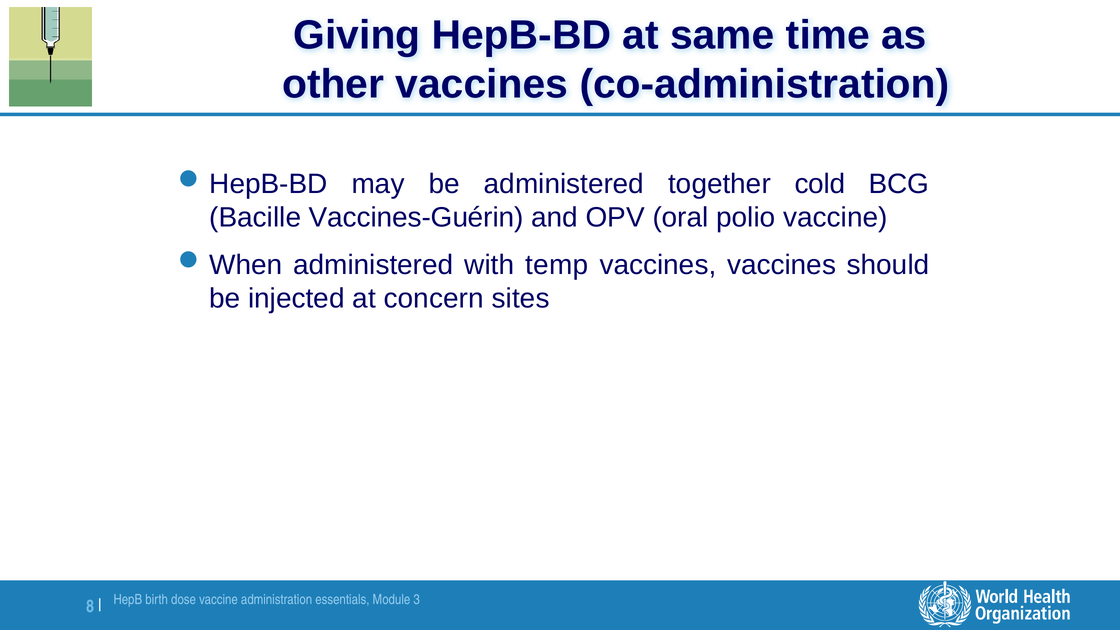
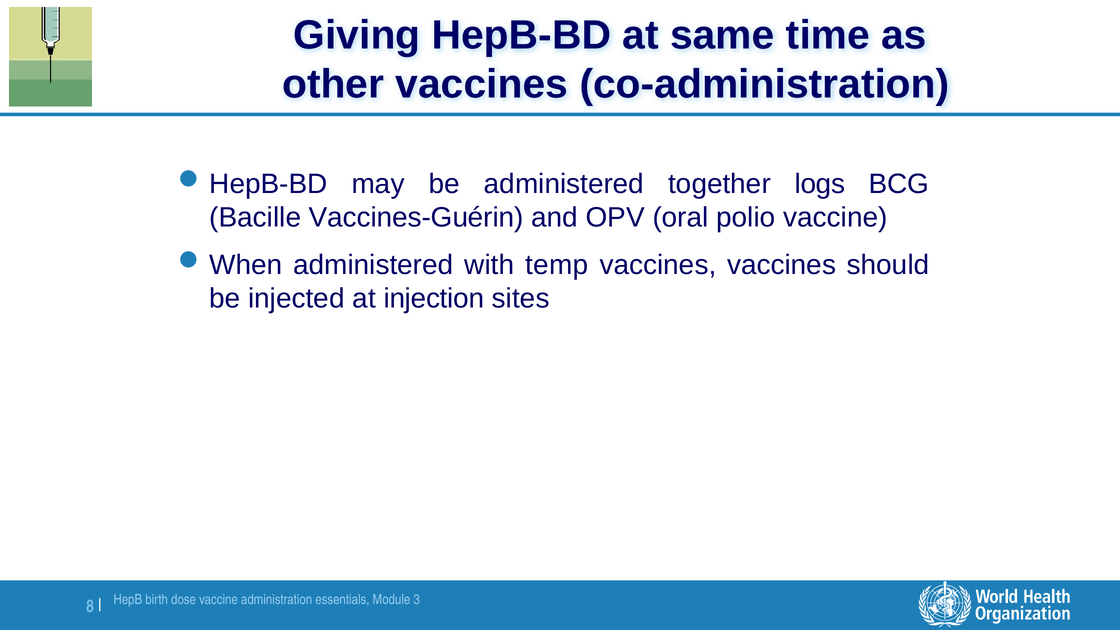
cold: cold -> logs (820, 184)
concern: concern -> injection (434, 299)
